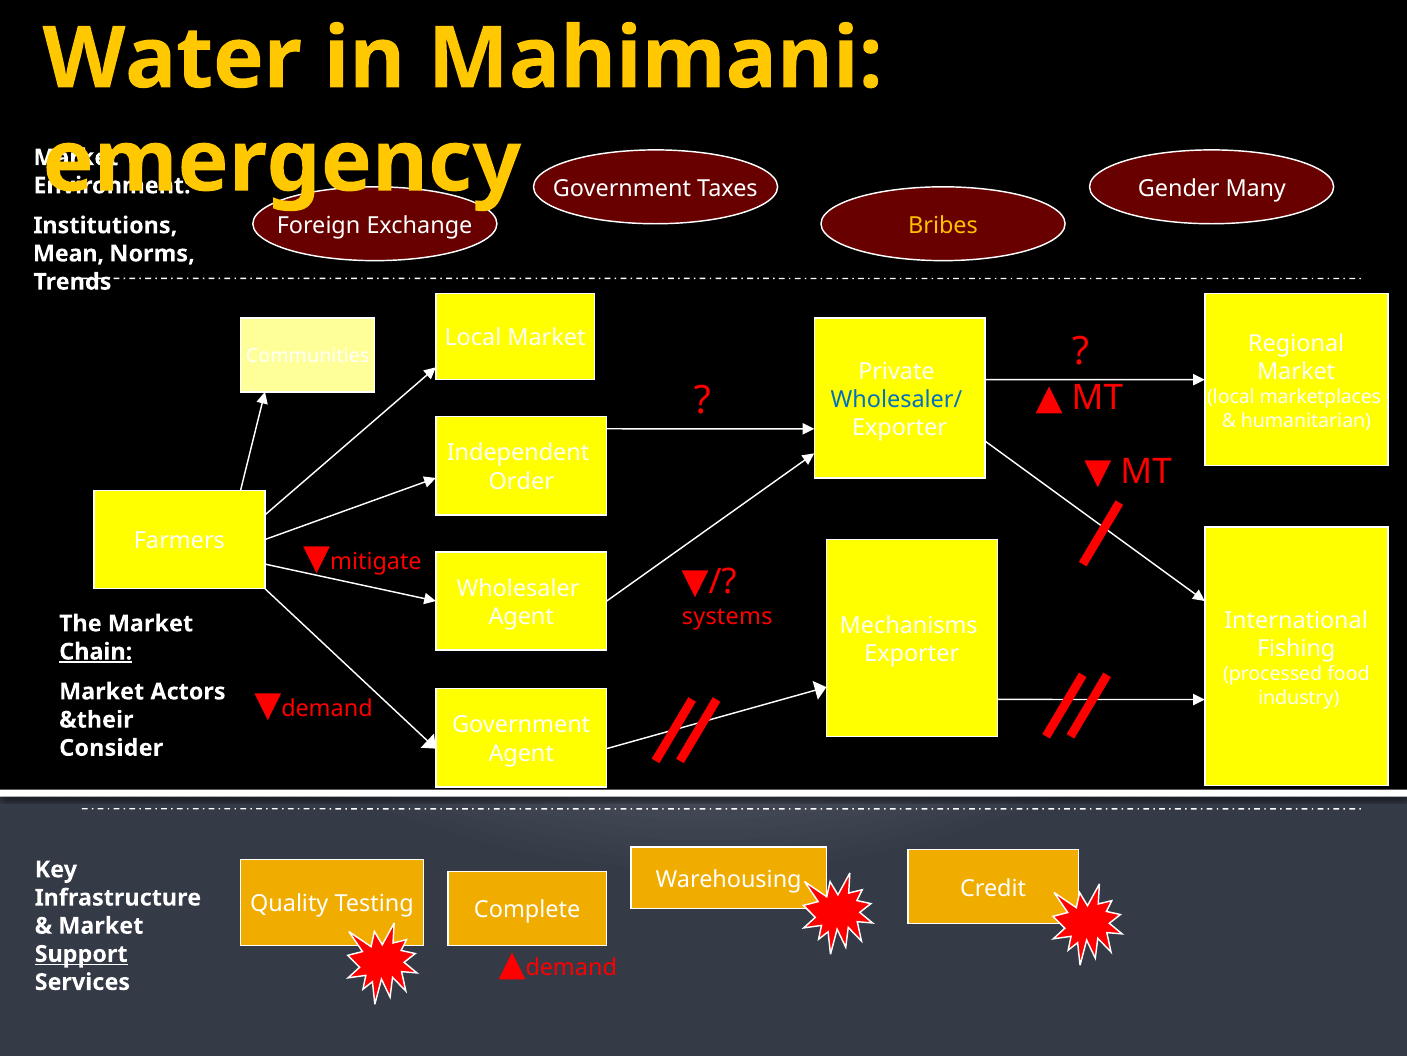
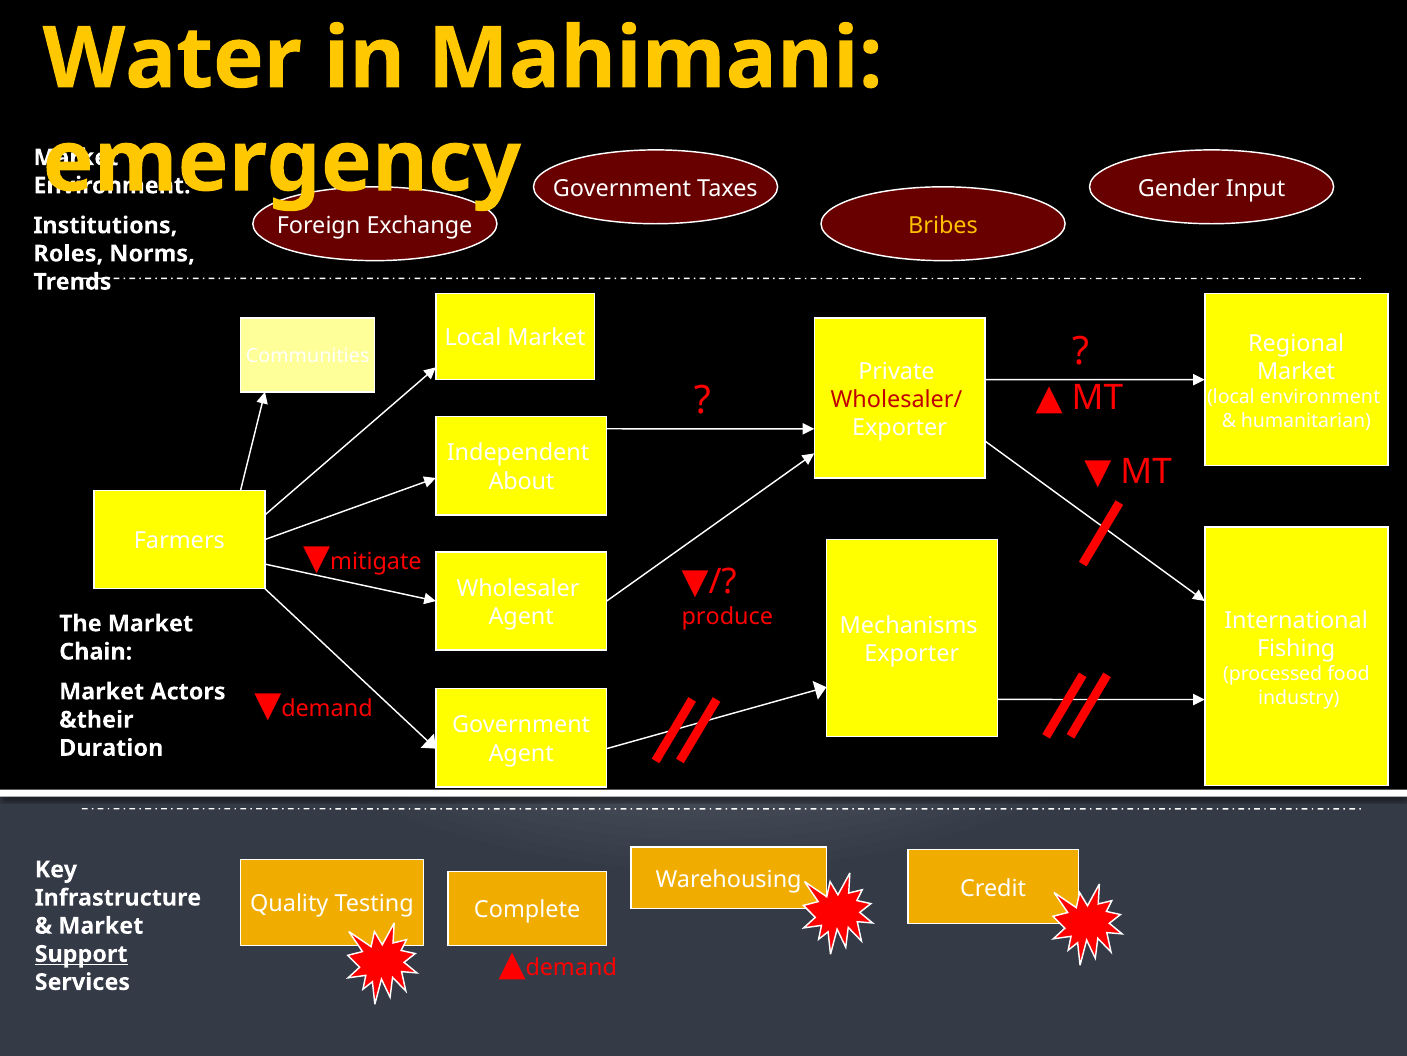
Many: Many -> Input (1256, 188)
Mean: Mean -> Roles (68, 254)
local marketplaces: marketplaces -> environment (1320, 397)
Wholesaler/ colour: blue -> red (896, 399)
Order: Order -> About (521, 481)
systems: systems -> produce (727, 616)
Chain underline: present -> none (96, 651)
Consider: Consider -> Duration (111, 748)
